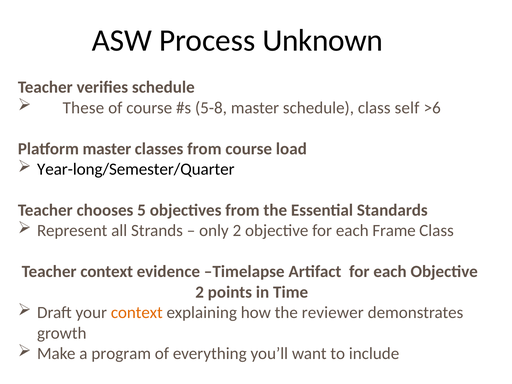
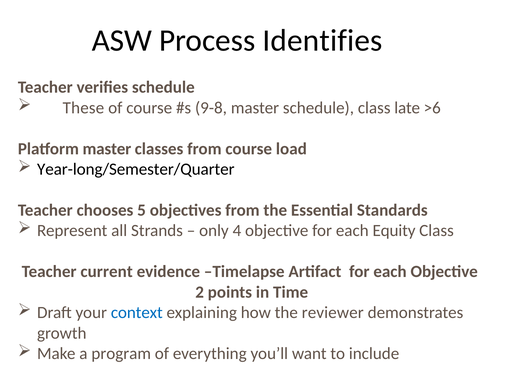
Unknown: Unknown -> Identifies (322, 41)
5-8: 5-8 -> 9-8 (211, 108)
self: self -> late (407, 108)
only 2: 2 -> 4 (237, 231)
Frame: Frame -> Equity (394, 231)
Teacher context: context -> current (107, 272)
context colour: orange -> blue (137, 313)
